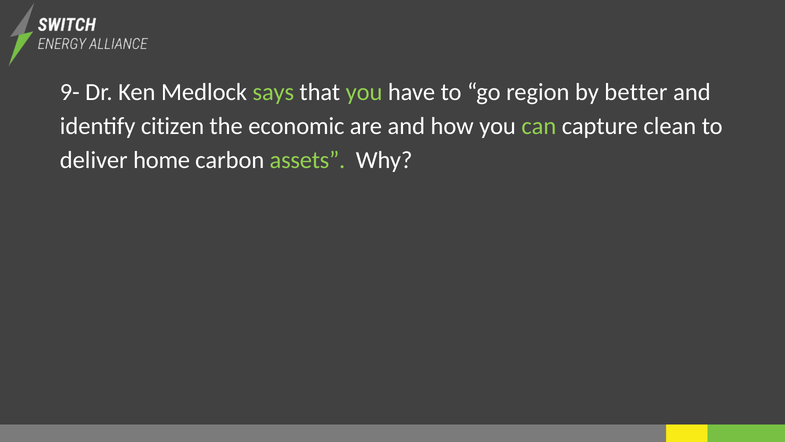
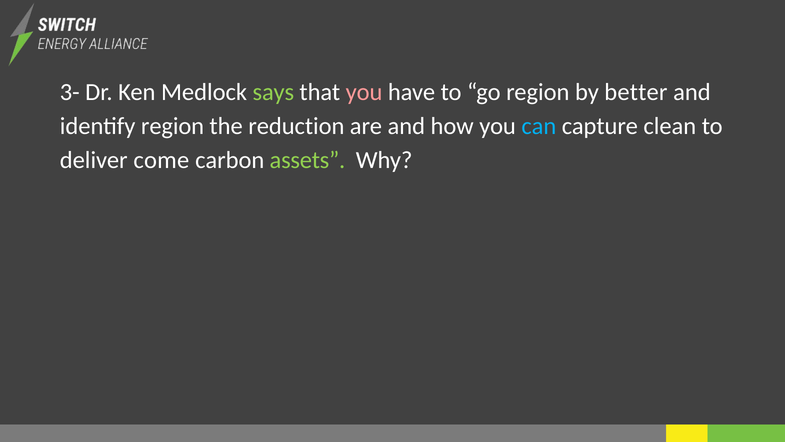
9-: 9- -> 3- (70, 92)
you colour: light green -> pink (364, 92)
identify citizen: citizen -> region (173, 126)
economic: economic -> reduction (296, 126)
can colour: light green -> light blue (539, 126)
home: home -> come (161, 160)
